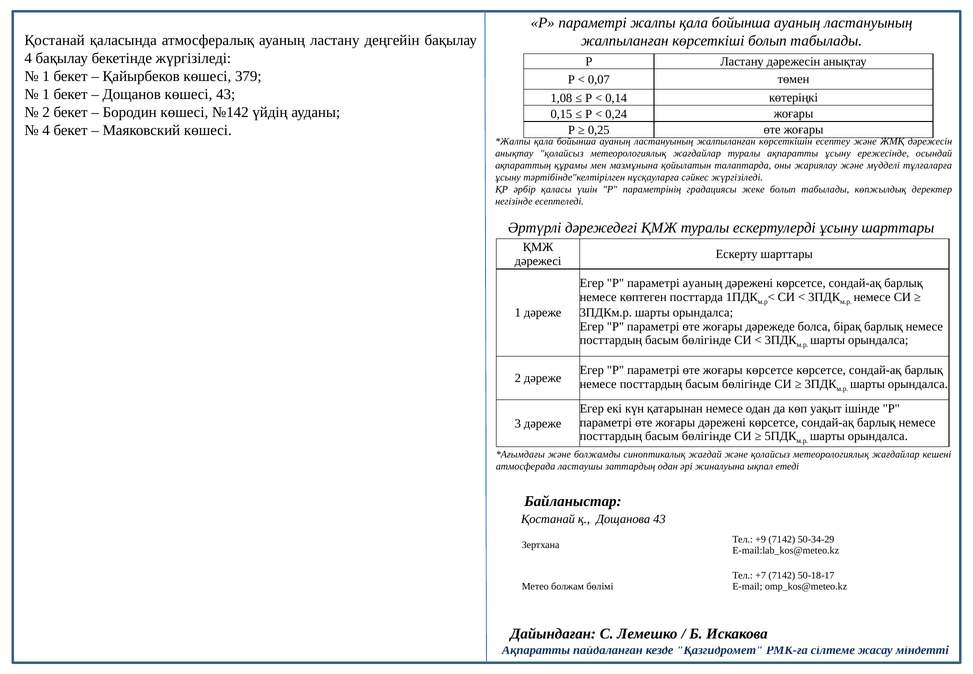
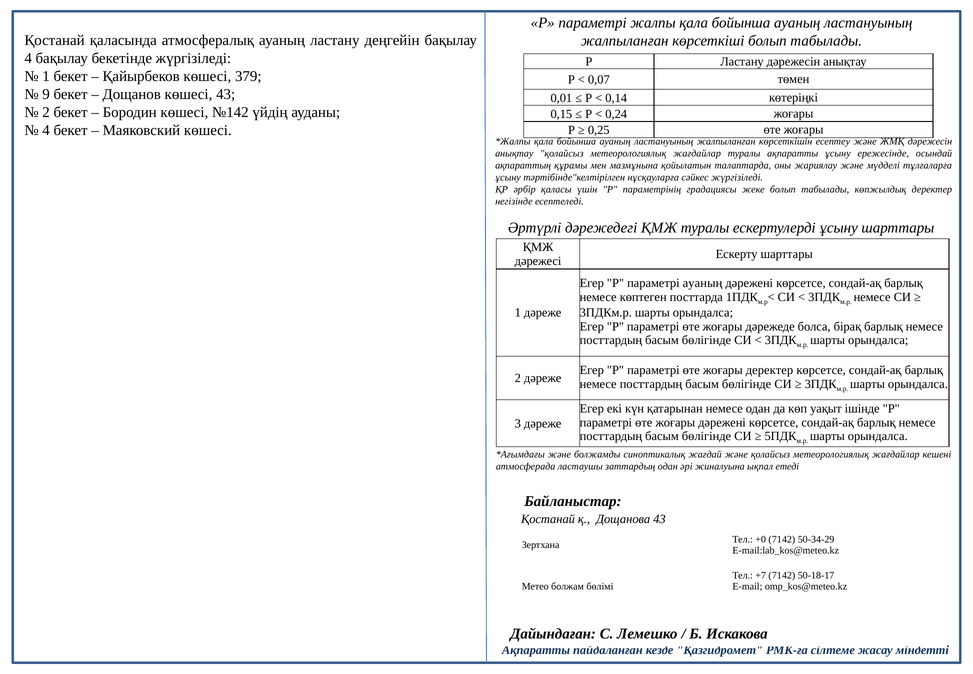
1: 1 -> 9 (46, 94)
1,08: 1,08 -> 0,01 (561, 98)
жоғары көрсетсе: көрсетсе -> деректер (769, 370)
+9: +9 -> +0 (761, 539)
